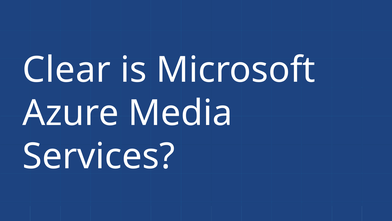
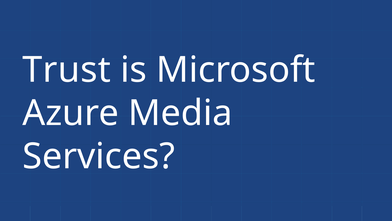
Clear: Clear -> Trust (67, 70)
